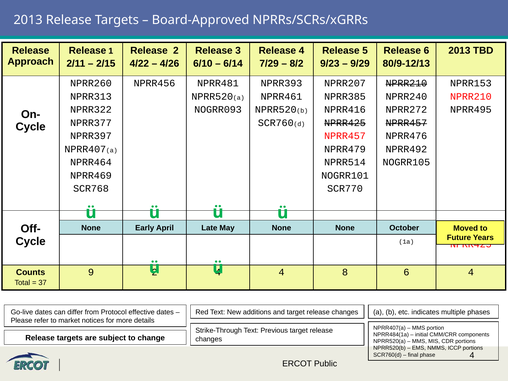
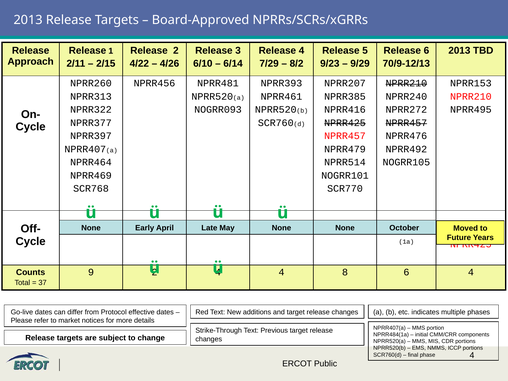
80/9-12/13: 80/9-12/13 -> 70/9-12/13 (406, 64)
